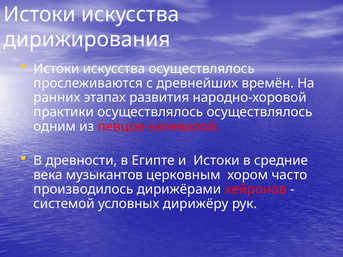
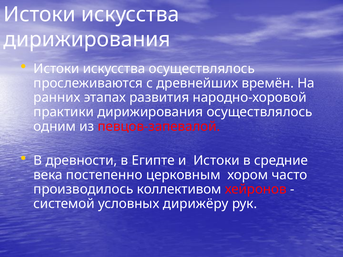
практики осуществлялось: осуществлялось -> дирижирования (150, 112)
музыкантов: музыкантов -> постепенно (104, 175)
дирижёрами: дирижёрами -> коллективом (179, 189)
